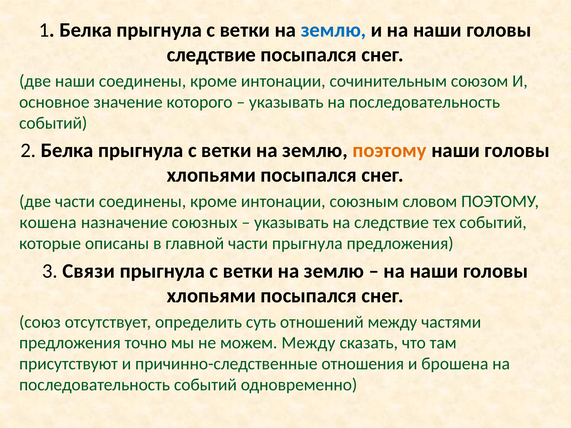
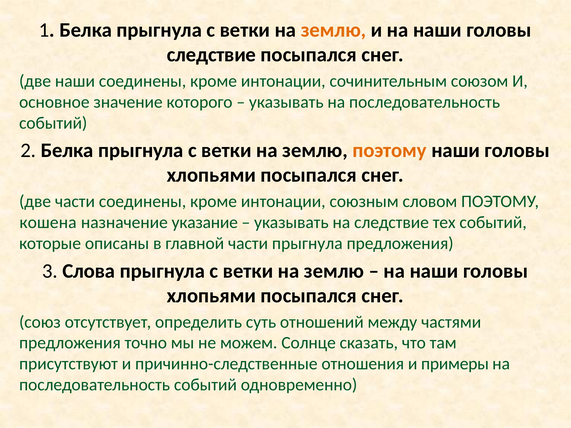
землю colour: blue -> orange (333, 30)
союзных: союзных -> указание (205, 223)
Связи: Связи -> Слова (89, 271)
можем Между: Между -> Солнце (309, 343)
брошена: брошена -> примеры (455, 364)
